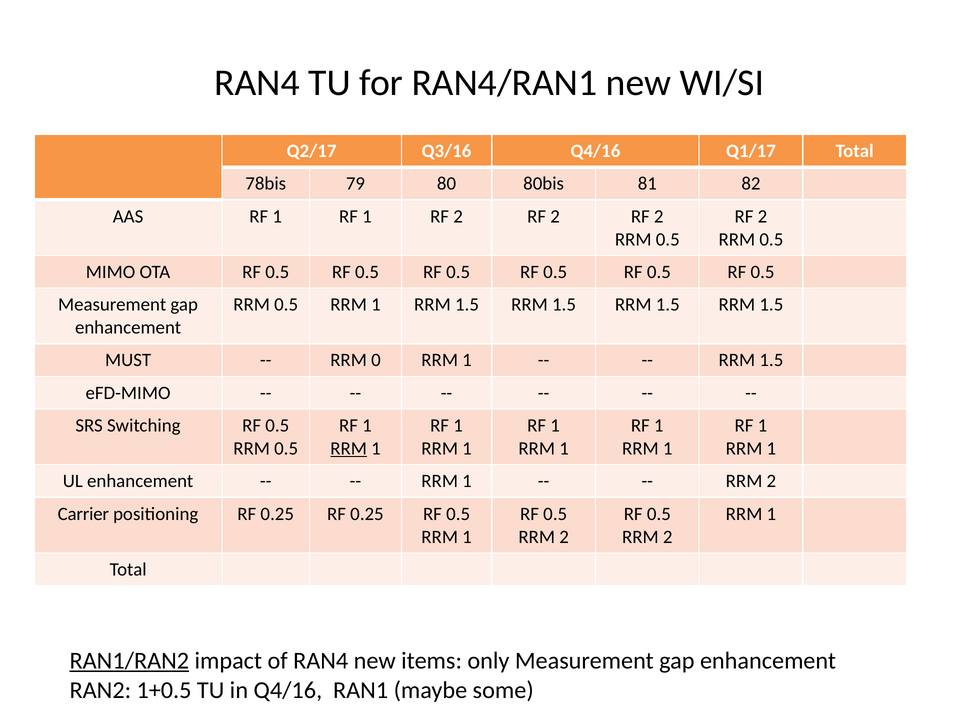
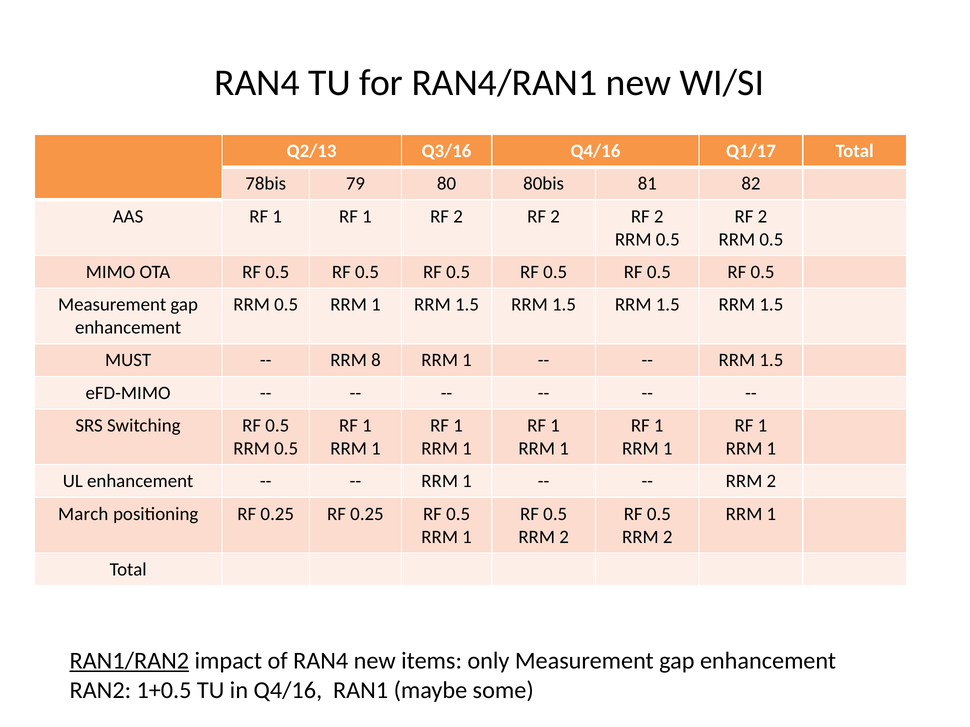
Q2/17: Q2/17 -> Q2/13 (312, 151)
0: 0 -> 8 (376, 361)
RRM underline: present -> none (349, 449)
Carrier: Carrier -> March (83, 514)
